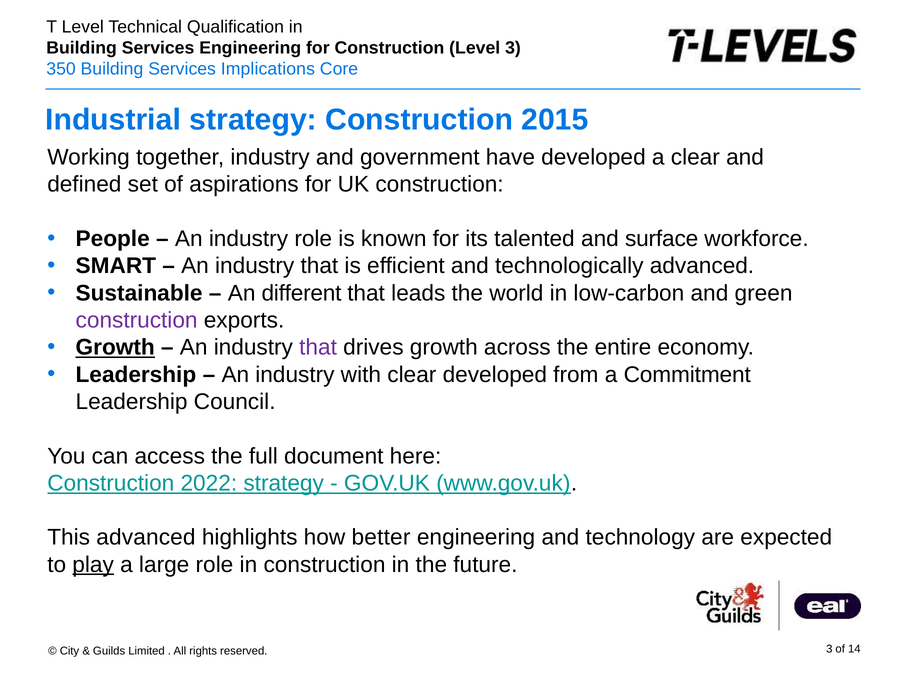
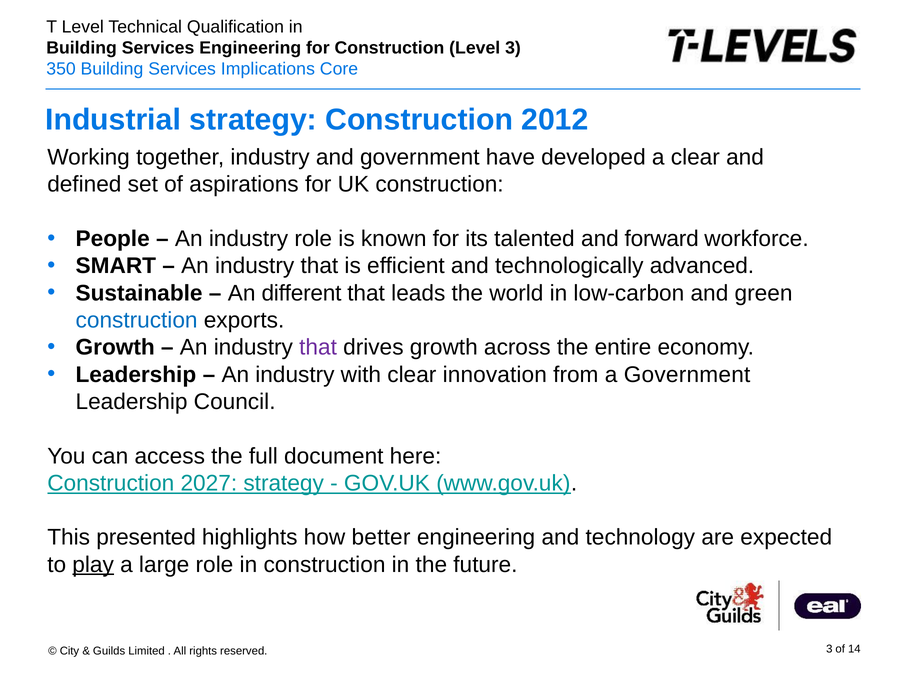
2015: 2015 -> 2012 (555, 120)
surface: surface -> forward (662, 239)
construction colour: purple -> blue (137, 320)
Growth underline: present -> none (115, 348)
clear developed: developed -> innovation (495, 375)
a Commitment: Commitment -> Government (687, 375)
2022: 2022 -> 2027 (209, 484)
This advanced: advanced -> presented (146, 538)
